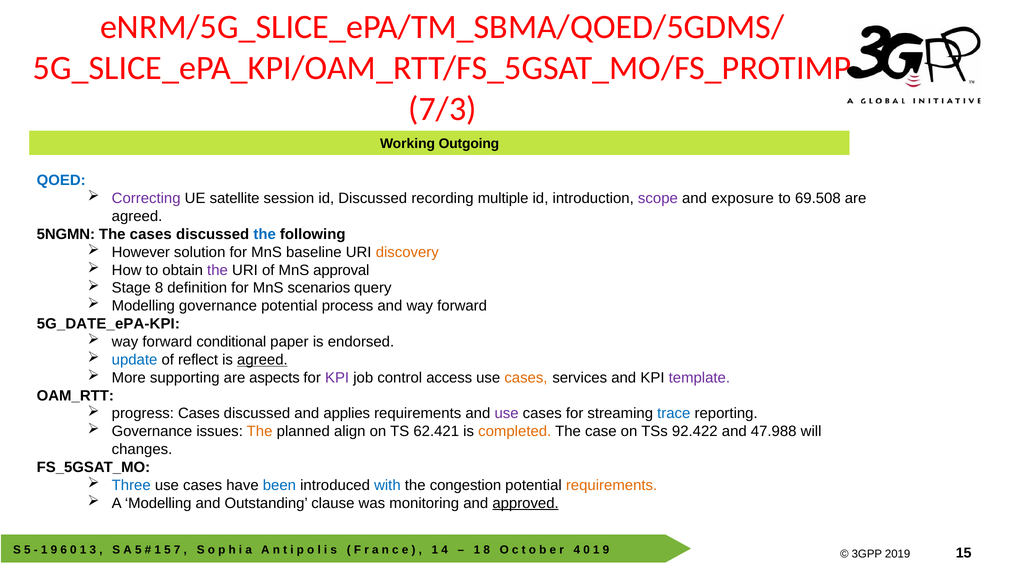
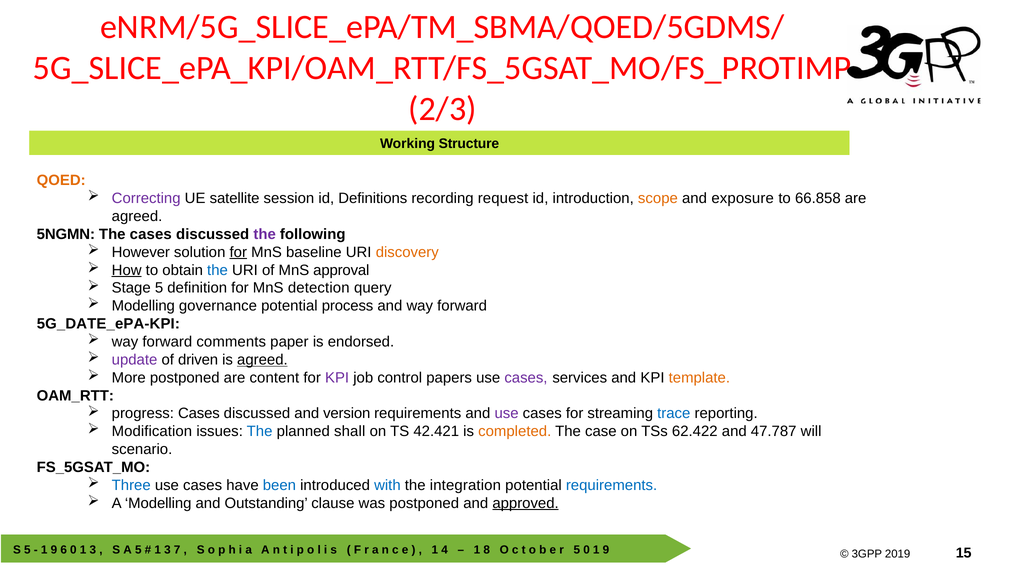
7/3: 7/3 -> 2/3 (443, 109)
Outgoing: Outgoing -> Structure (469, 144)
QOED colour: blue -> orange (61, 180)
id Discussed: Discussed -> Definitions (373, 198)
multiple: multiple -> request (503, 198)
scope colour: purple -> orange (658, 198)
69.508: 69.508 -> 66.858 (818, 198)
the colour: blue -> purple (265, 234)
for underline: none -> present (238, 252)
How underline: none -> present (127, 270)
the colour: purple -> blue (218, 270)
Stage 8: 8 -> 5 (159, 288)
scenarios: scenarios -> detection (319, 288)
conditional: conditional -> comments (231, 342)
update colour: blue -> purple (135, 359)
reflect: reflect -> driven (198, 359)
More supporting: supporting -> postponed (185, 377)
aspects: aspects -> content (274, 377)
access: access -> papers (449, 377)
cases colour: orange -> purple (526, 377)
template colour: purple -> orange (699, 377)
applies: applies -> version (347, 413)
Governance: Governance -> Modification (152, 431)
The colour: orange -> blue (260, 431)
align: align -> shall (350, 431)
62.421: 62.421 -> 42.421 (436, 431)
92.422: 92.422 -> 62.422 (695, 431)
47.988: 47.988 -> 47.787 (774, 431)
changes: changes -> scenario (142, 449)
congestion: congestion -> integration (465, 485)
requirements colour: orange -> blue (612, 485)
was monitoring: monitoring -> postponed (424, 503)
5: 5 -> 3 (167, 549)
4: 4 -> 5 (577, 549)
